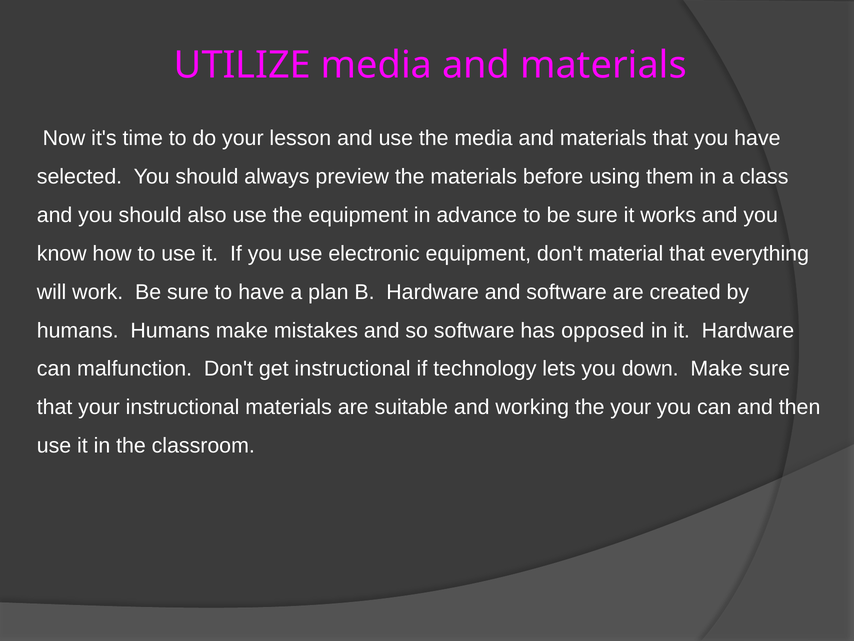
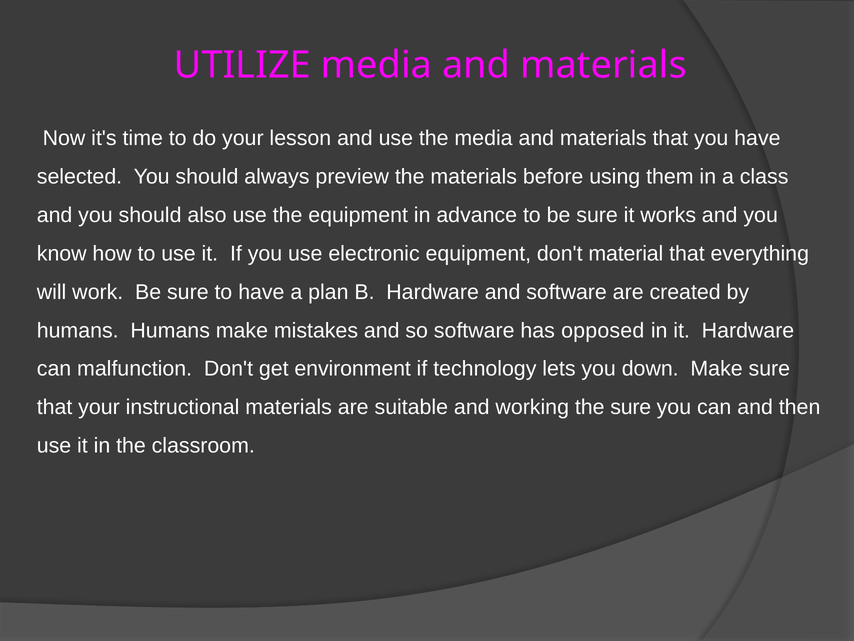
get instructional: instructional -> environment (353, 369)
the your: your -> sure (631, 407)
